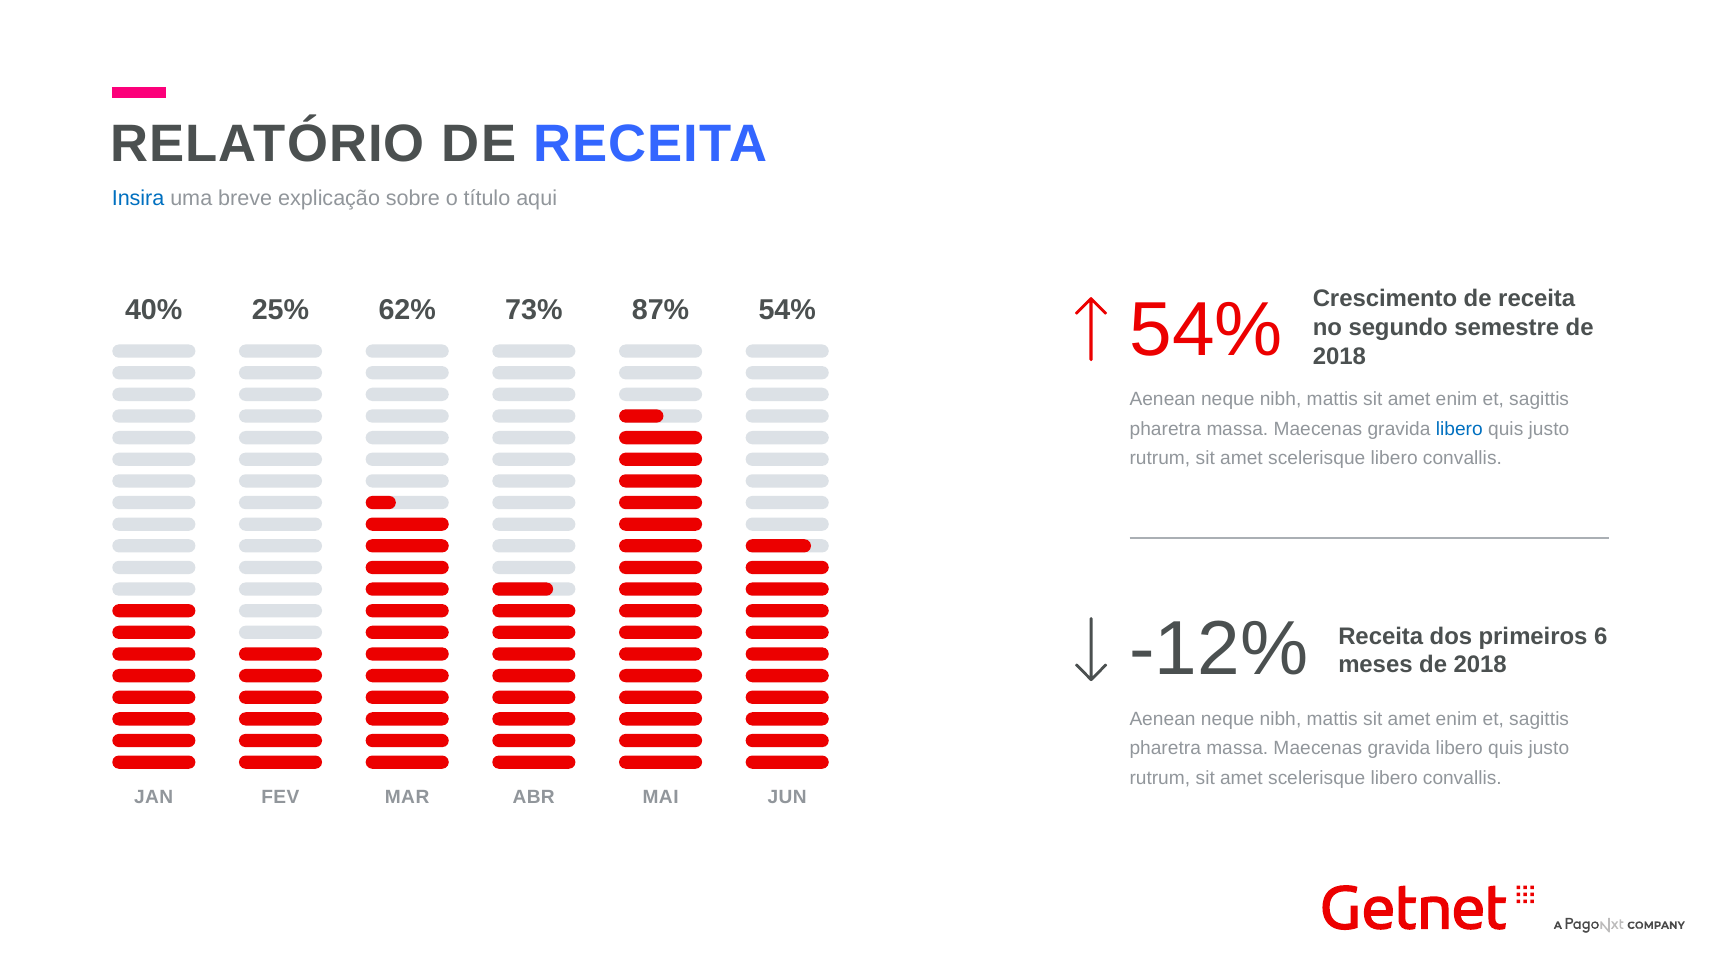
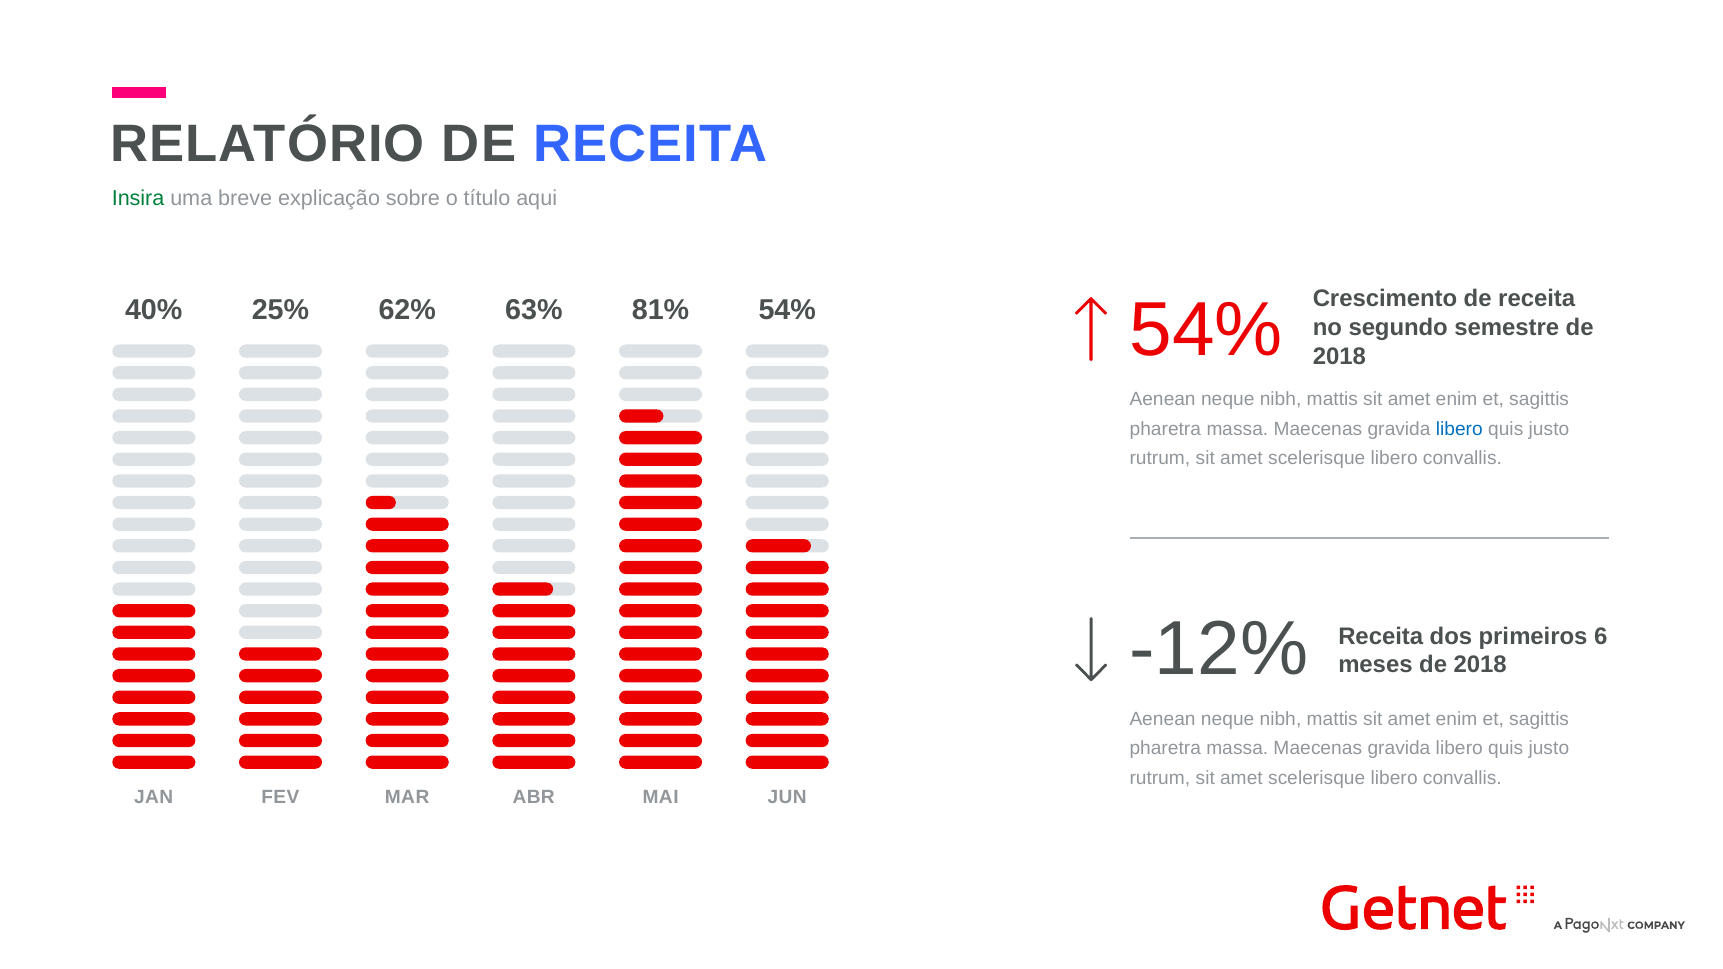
Insira colour: blue -> green (138, 198)
73%: 73% -> 63% (534, 310)
87%: 87% -> 81% (661, 310)
